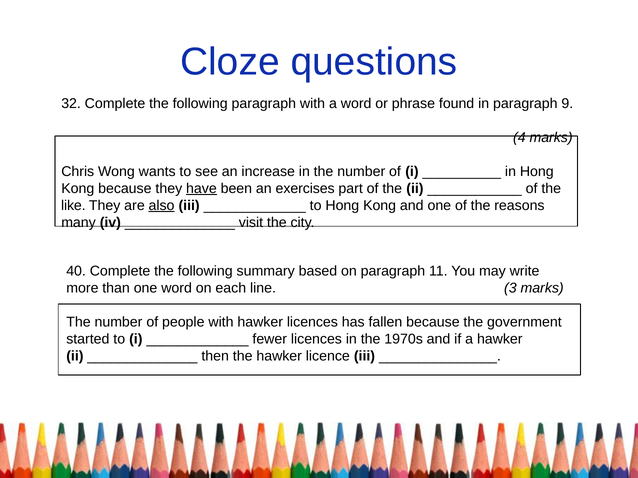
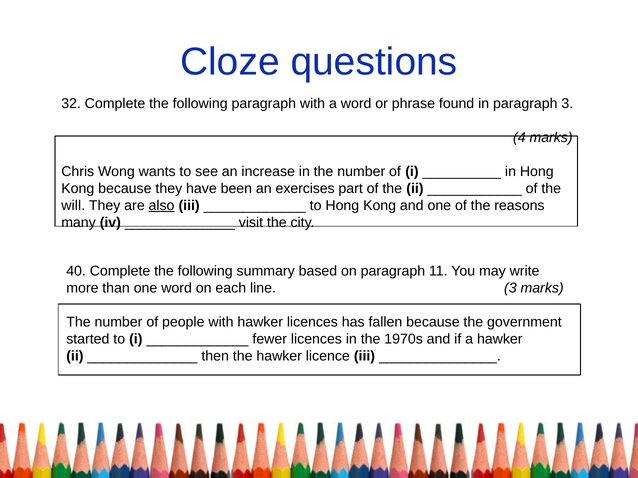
paragraph 9: 9 -> 3 (567, 104)
have underline: present -> none (201, 189)
like: like -> will (73, 206)
